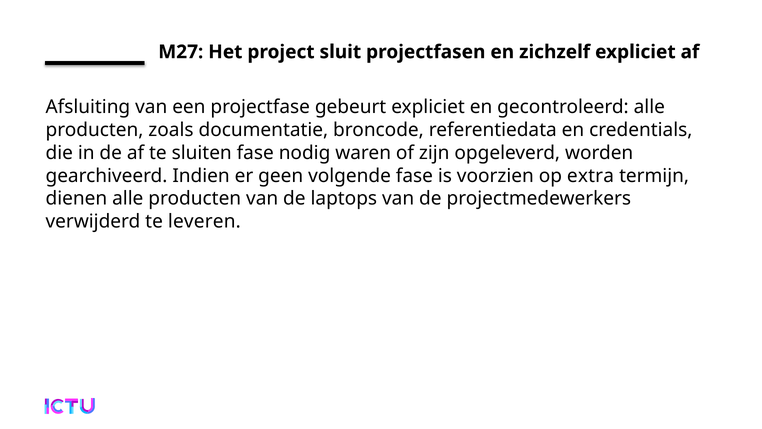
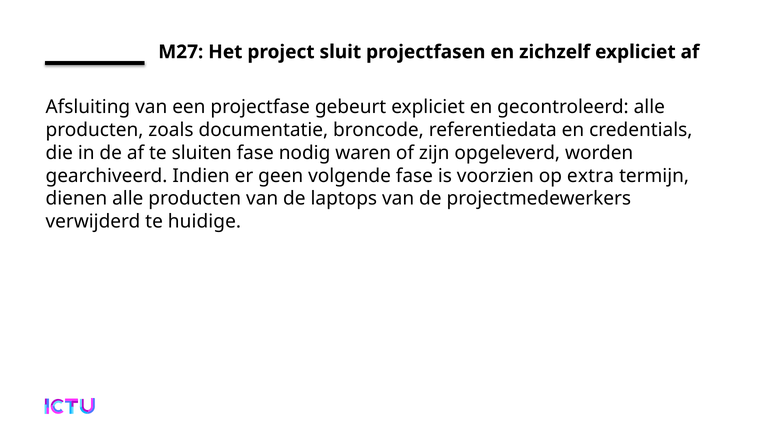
leveren: leveren -> huidige (204, 221)
